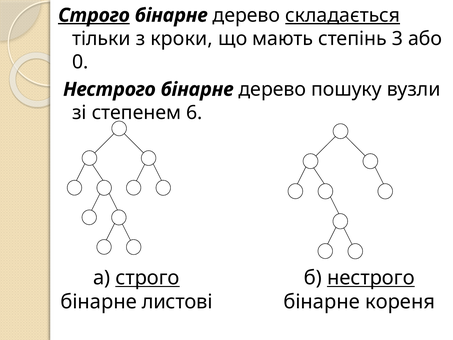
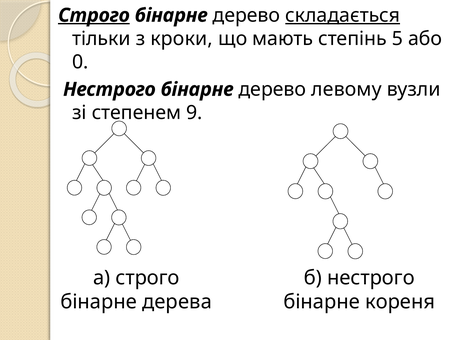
3: 3 -> 5 (397, 39)
пошуку: пошуку -> левому (346, 89)
6: 6 -> 9 (194, 113)
строго underline: present -> none (148, 278)
нестрого underline: present -> none (371, 278)
листові: листові -> дерева (177, 302)
